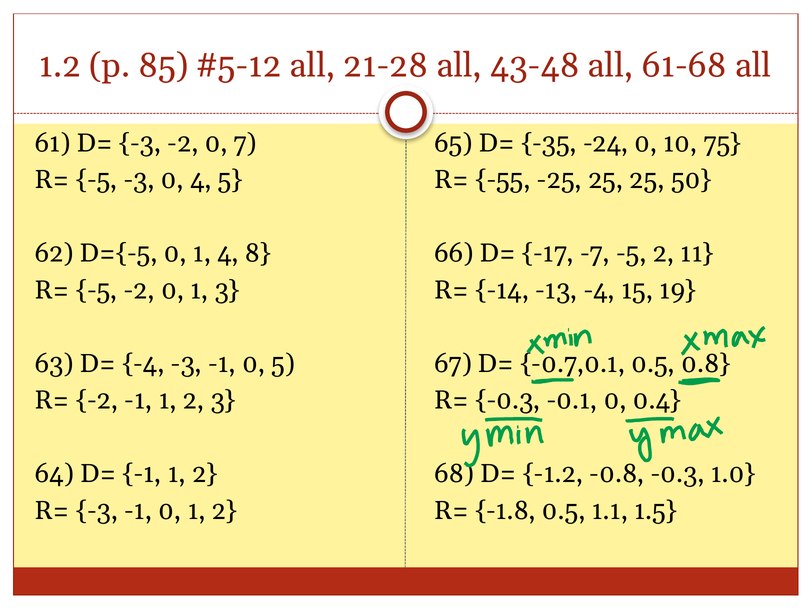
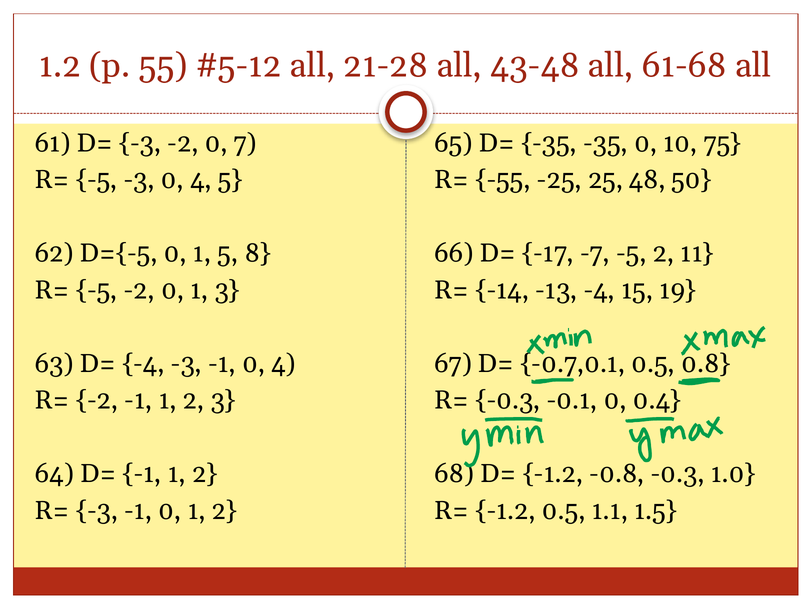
85: 85 -> 55 (163, 66)
-35 -24: -24 -> -35 (605, 143)
25 25: 25 -> 48 (647, 180)
1 4: 4 -> 5 (228, 253)
-1 0 5: 5 -> 4 (283, 364)
R= -1.8: -1.8 -> -1.2 (506, 510)
